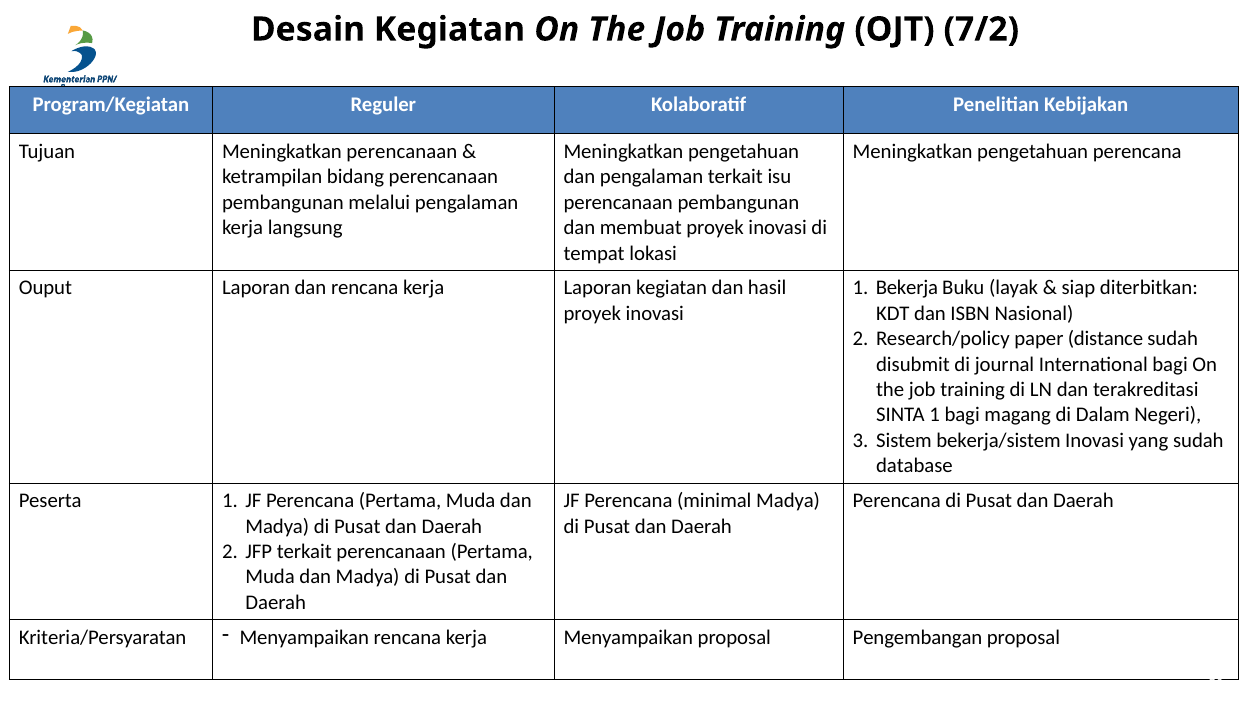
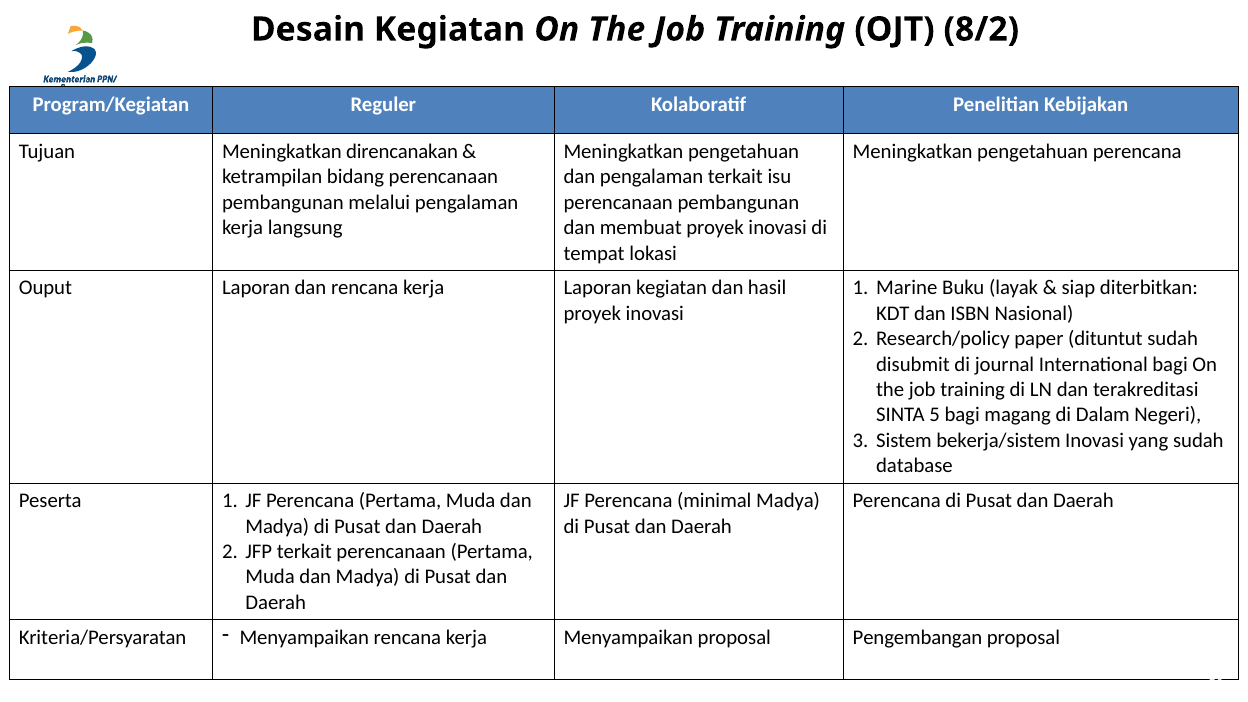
7/2: 7/2 -> 8/2 (981, 29)
Meningkatkan perencanaan: perencanaan -> direncanakan (402, 151)
Bekerja: Bekerja -> Marine (907, 288)
distance: distance -> dituntut (1105, 339)
SINTA 1: 1 -> 5 (935, 415)
